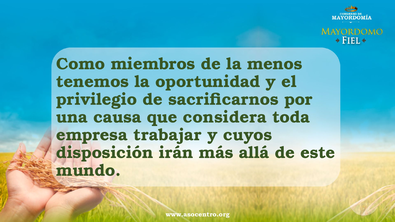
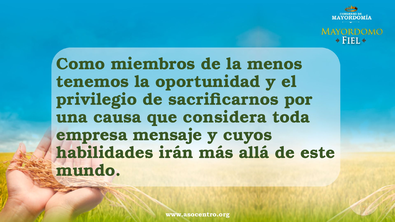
trabajar: trabajar -> mensaje (168, 135)
disposición: disposición -> habilidades (105, 153)
